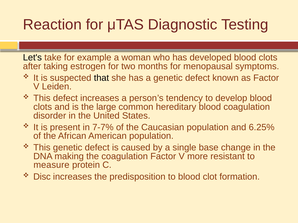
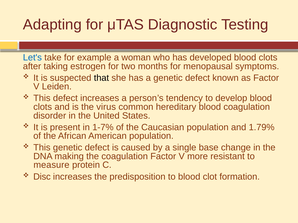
Reaction: Reaction -> Adapting (52, 25)
Let's colour: black -> blue (32, 58)
large: large -> virus (106, 107)
7-7%: 7-7% -> 1-7% (103, 128)
6.25%: 6.25% -> 1.79% (262, 128)
